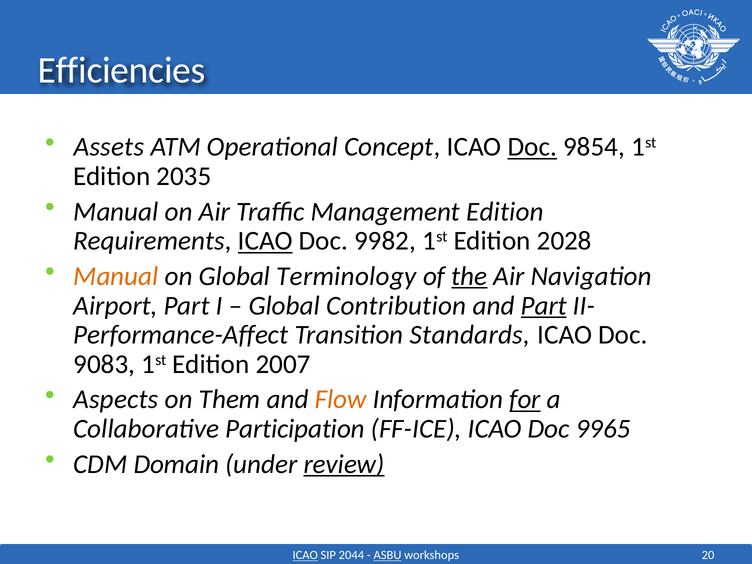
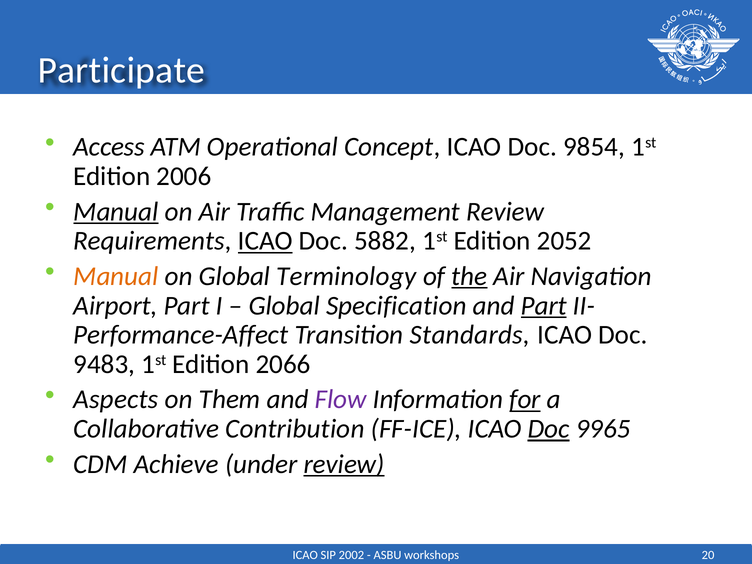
Efficiencies: Efficiencies -> Participate (121, 70)
Assets: Assets -> Access (109, 147)
Doc underline: present -> none (532, 147)
2035: 2035 -> 2006 (184, 176)
Manual underline: none -> present (116, 212)
Management Edition: Edition -> Review (505, 212)
9982: 9982 -> 5882 (385, 241)
2028: 2028 -> 2052 (564, 241)
Contribution: Contribution -> Specification (396, 306)
9083: 9083 -> 9483 (104, 364)
2007: 2007 -> 2066 (283, 364)
Flow colour: orange -> purple (341, 399)
Participation: Participation -> Contribution (295, 429)
Doc underline: none -> present (549, 429)
Domain: Domain -> Achieve (176, 464)
ICAO underline: present -> none (305, 555)
2044: 2044 -> 2002 (351, 555)
ASBU underline: present -> none (388, 555)
